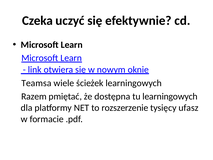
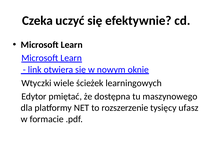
Teamsa: Teamsa -> Wtyczki (36, 83)
Razem: Razem -> Edytor (34, 96)
tu learningowych: learningowych -> maszynowego (170, 96)
